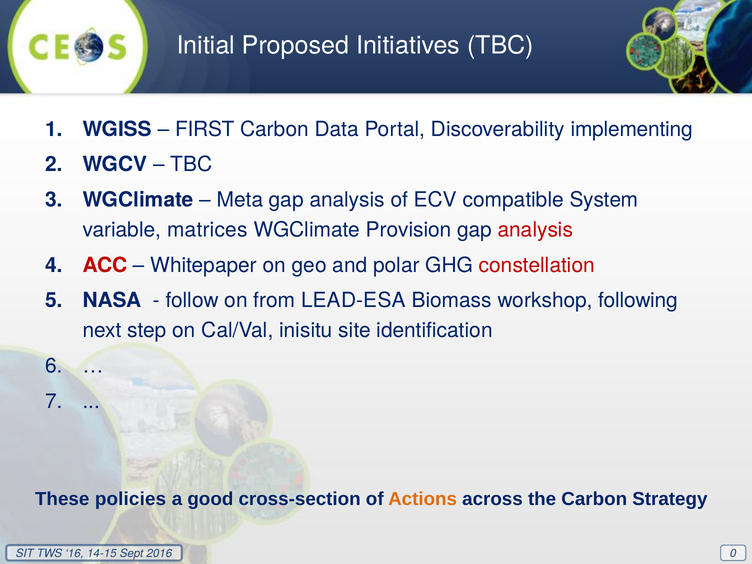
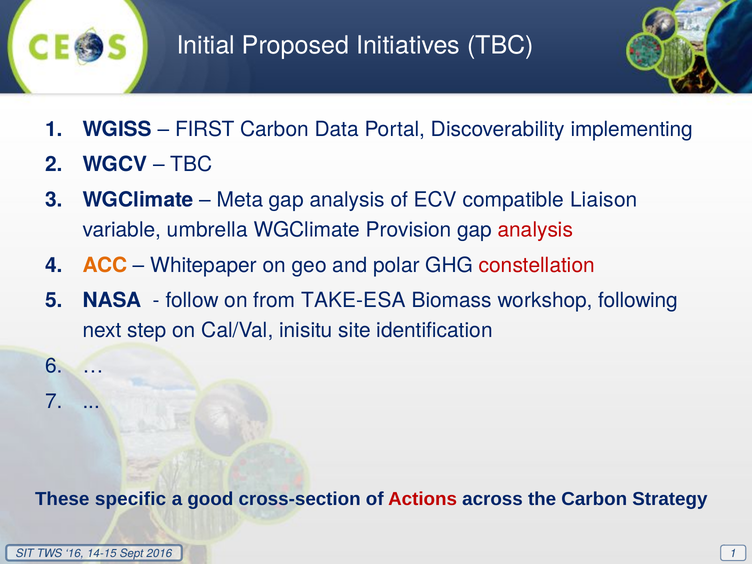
System: System -> Liaison (604, 200)
matrices: matrices -> umbrella (207, 230)
ACC colour: red -> orange (105, 265)
LEAD-ESA: LEAD-ESA -> TAKE-ESA (353, 300)
policies: policies -> specific (131, 499)
Actions colour: orange -> red (423, 499)
0: 0 -> 1 (733, 554)
